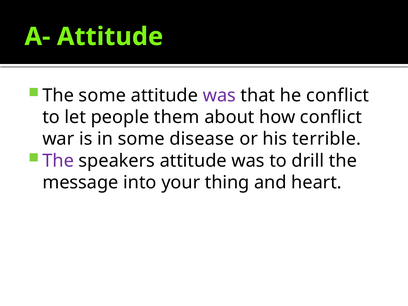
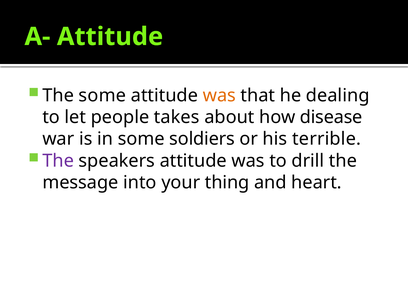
was colour: purple -> orange (219, 95)
he conflict: conflict -> dealing (338, 95)
them: them -> takes (177, 117)
how conflict: conflict -> disease (331, 117)
disease: disease -> soldiers (202, 139)
